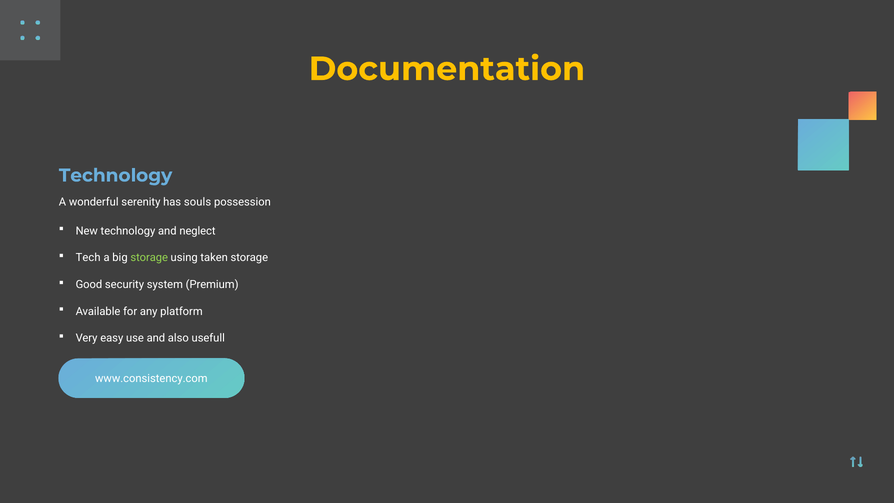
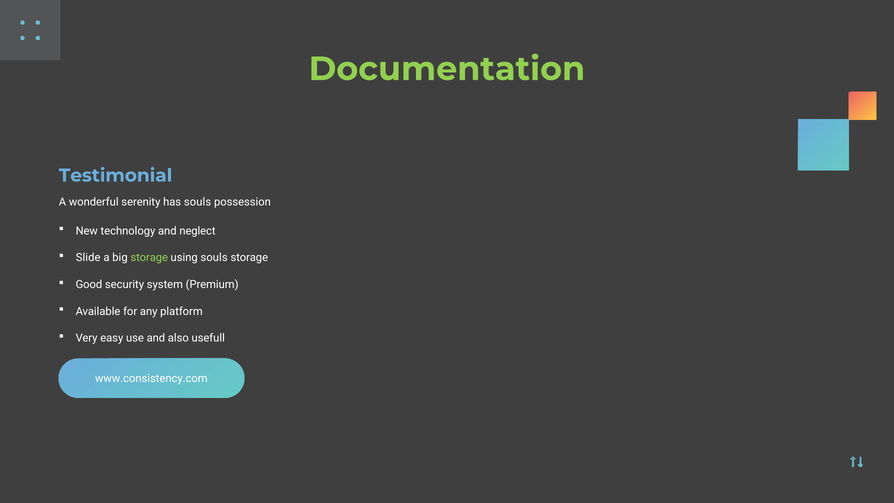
Documentation colour: yellow -> light green (447, 69)
Technology: Technology -> Testimonial (116, 175)
Tech: Tech -> Slide (88, 258)
using taken: taken -> souls (214, 258)
